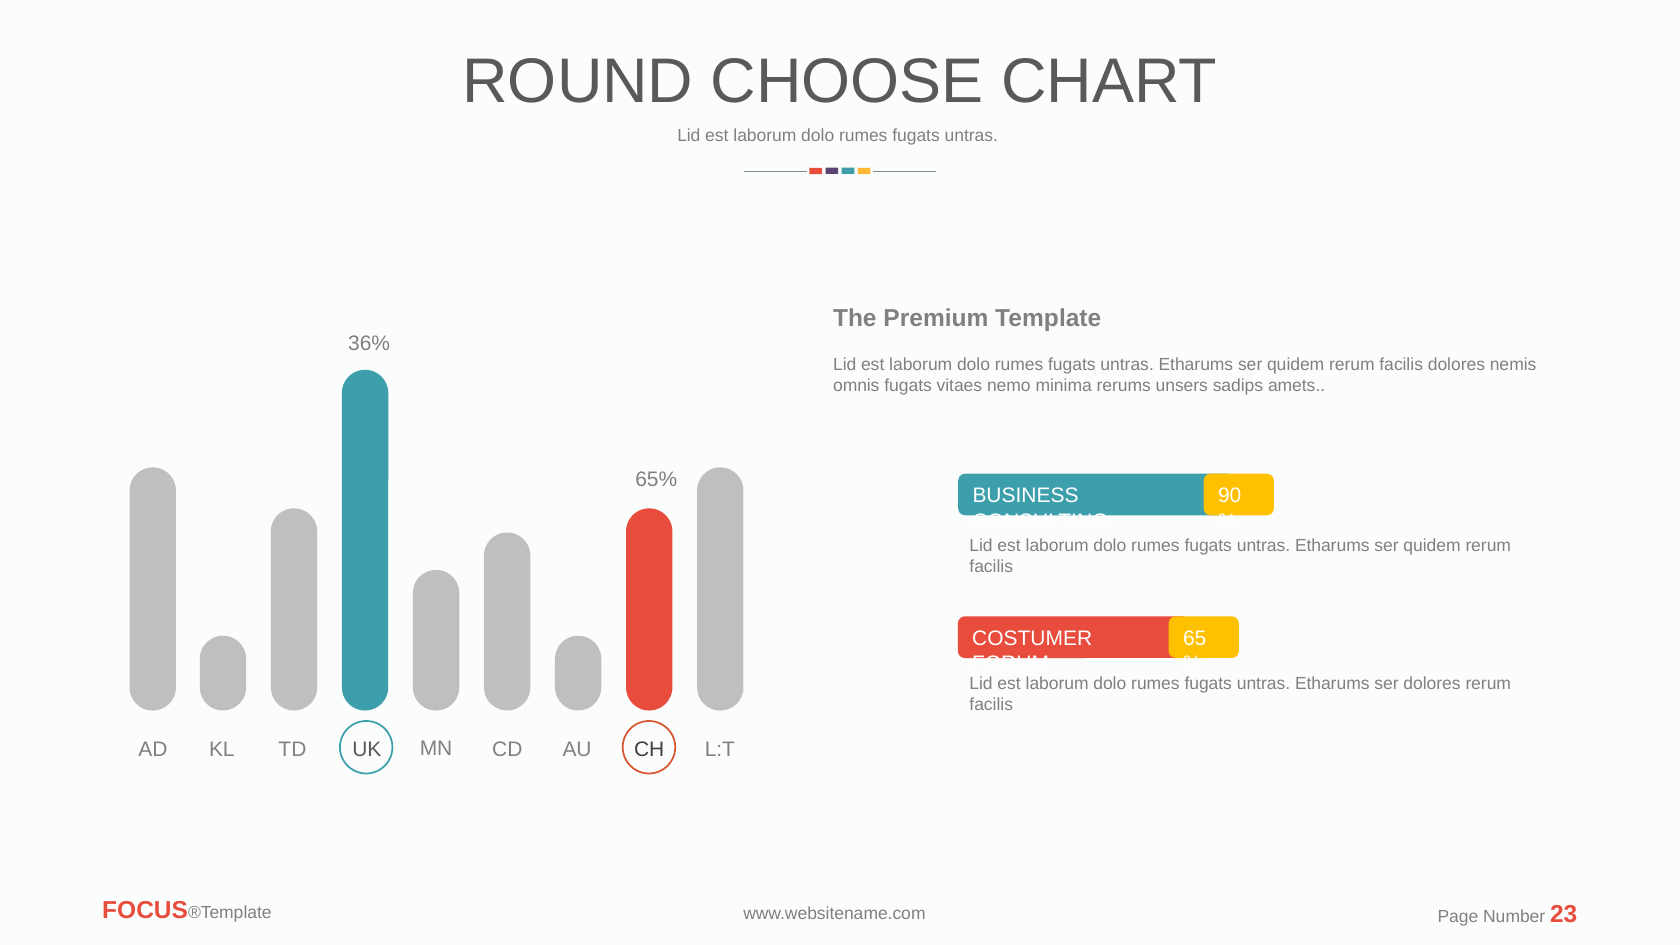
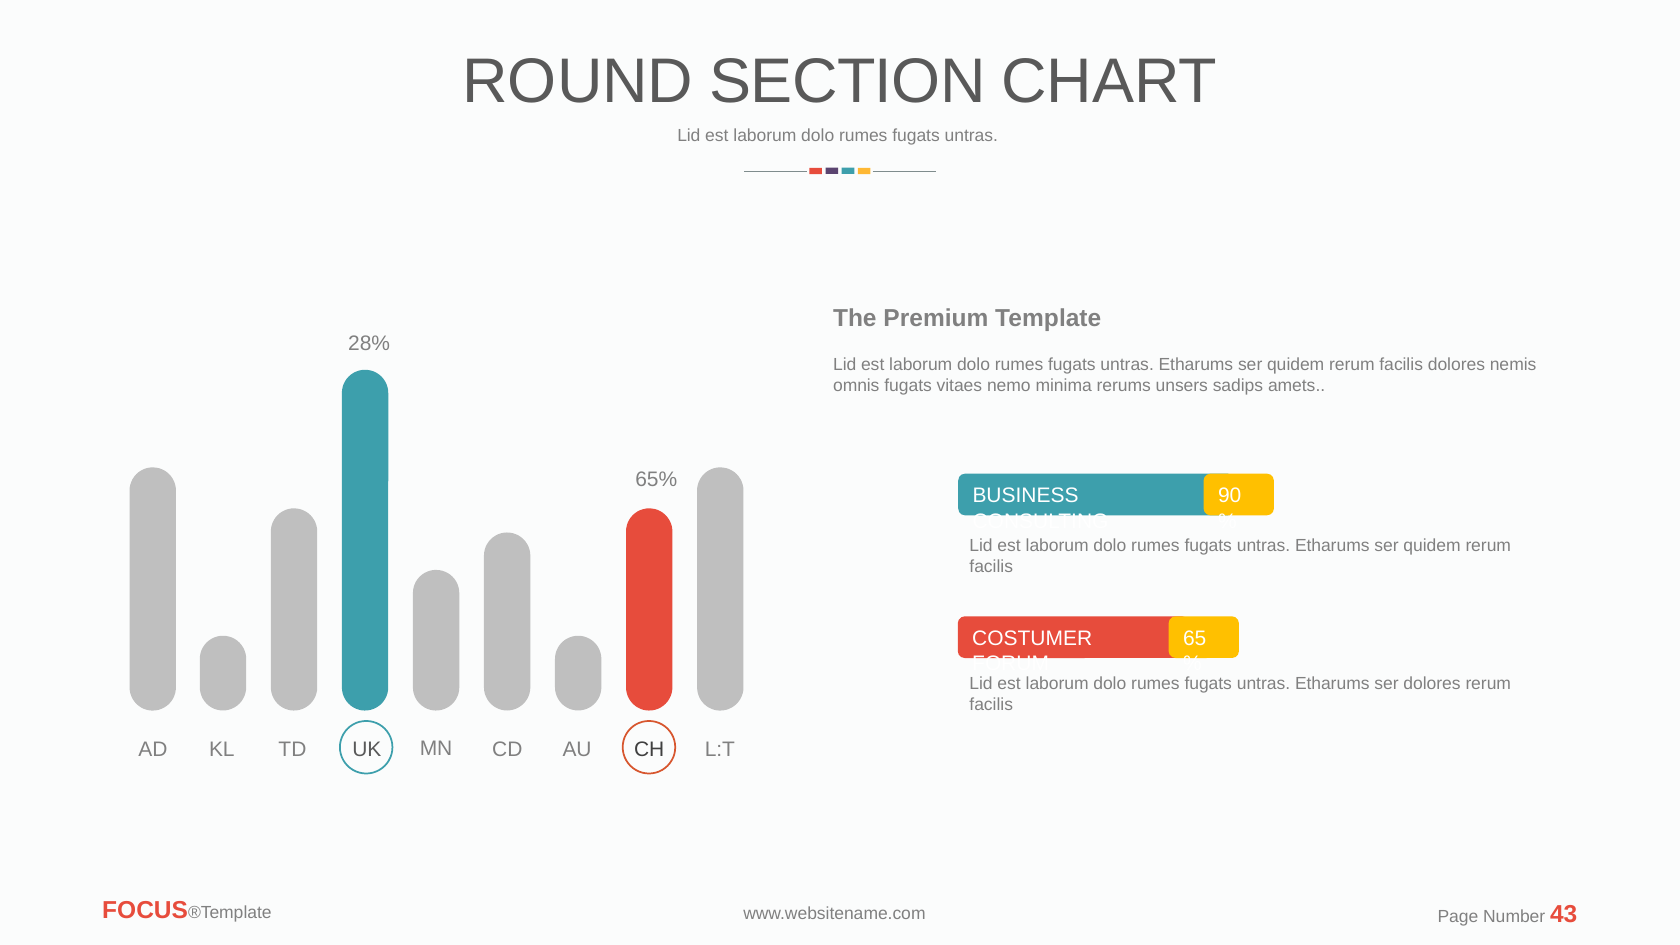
CHOOSE: CHOOSE -> SECTION (848, 82)
36%: 36% -> 28% (369, 344)
23: 23 -> 43 (1564, 914)
